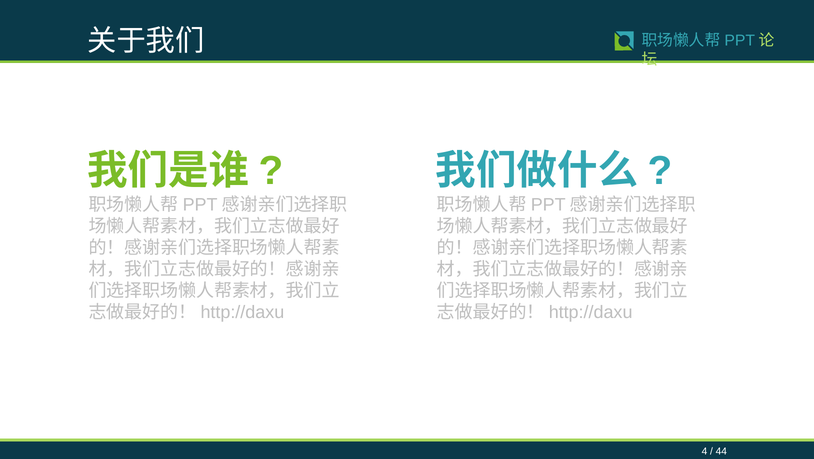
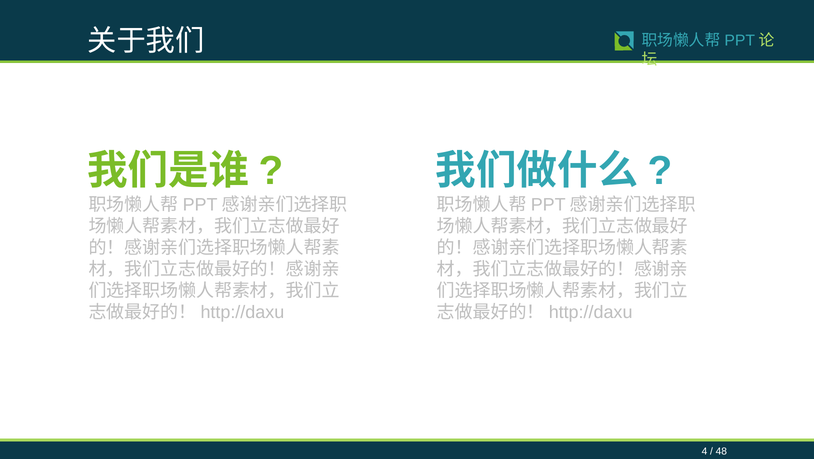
44: 44 -> 48 (721, 452)
